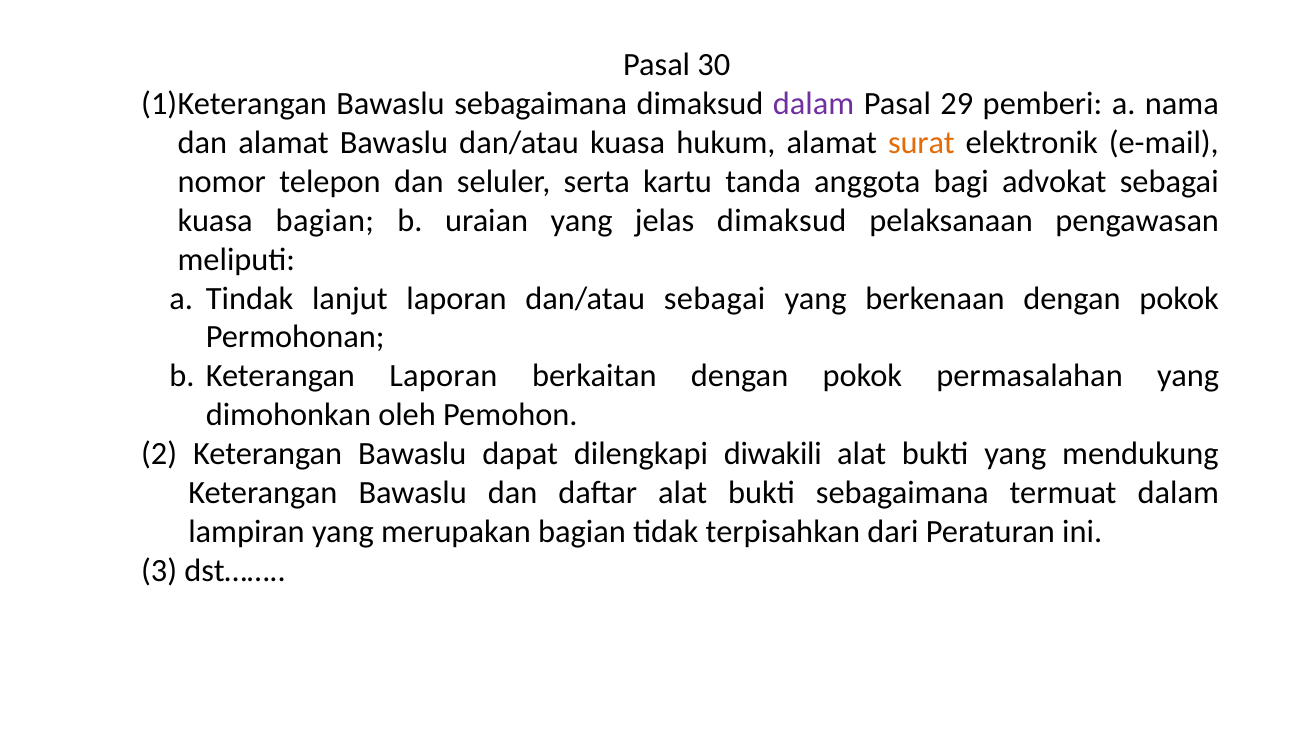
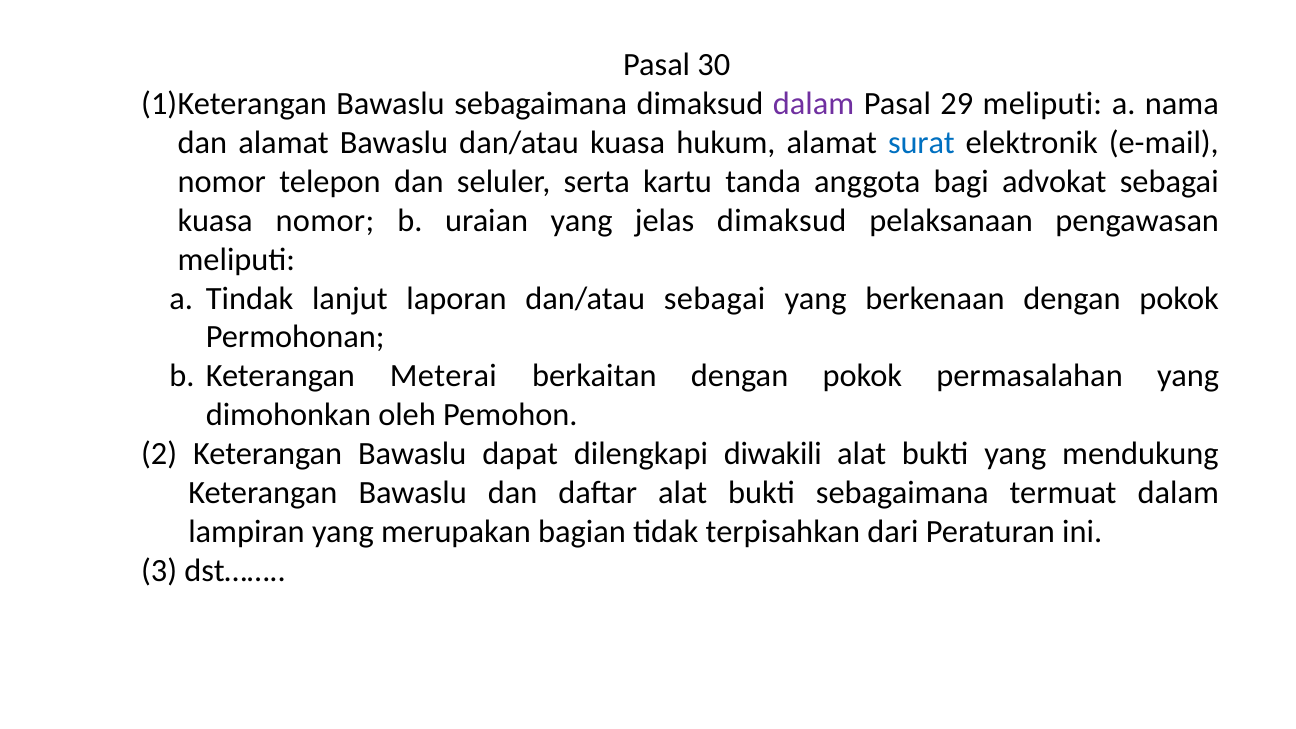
29 pemberi: pemberi -> meliputi (1042, 104)
surat colour: orange -> blue (921, 143)
kuasa bagian: bagian -> nomor (325, 221)
Keterangan Laporan: Laporan -> Meterai (443, 376)
